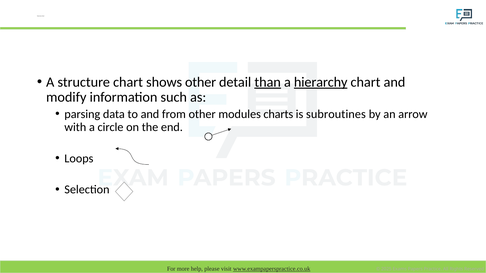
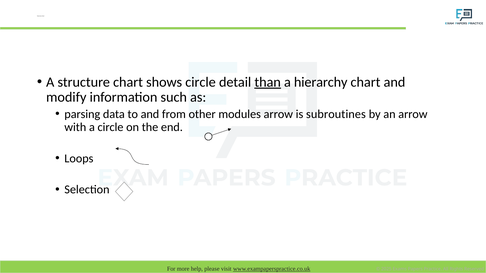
shows other: other -> circle (201, 82)
hierarchy underline: present -> none (321, 82)
modules charts: charts -> arrow (278, 114)
